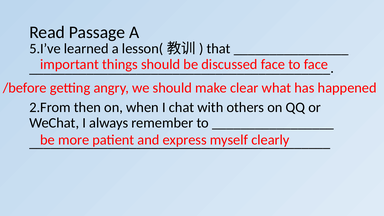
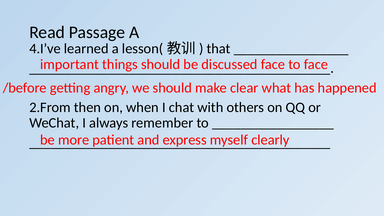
5.I’ve: 5.I’ve -> 4.I’ve (45, 49)
